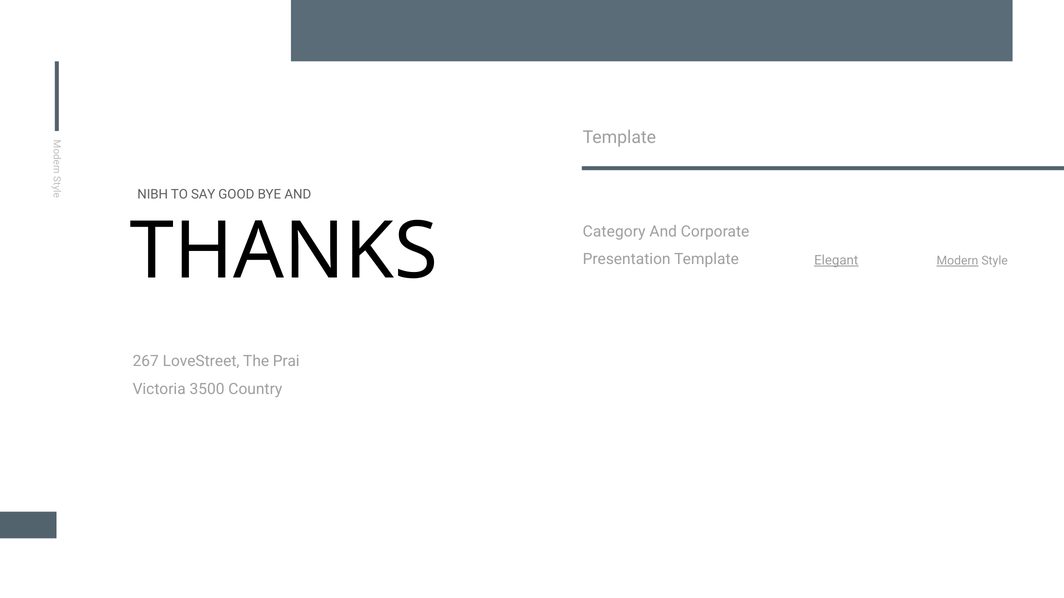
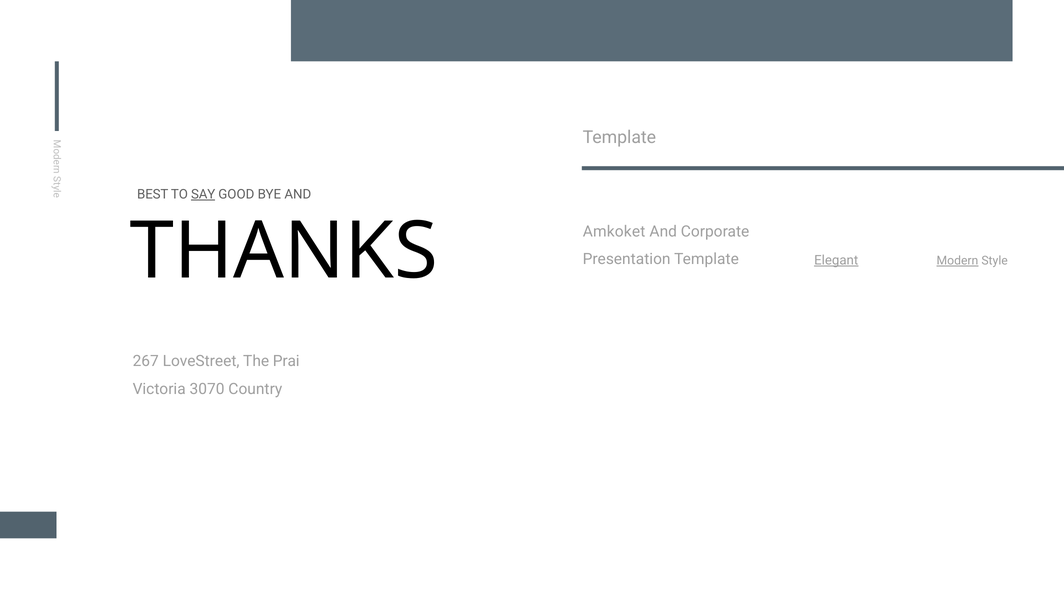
NIBH: NIBH -> BEST (153, 194)
SAY underline: none -> present (203, 194)
Category: Category -> Amkoket (614, 232)
3500: 3500 -> 3070 (207, 389)
